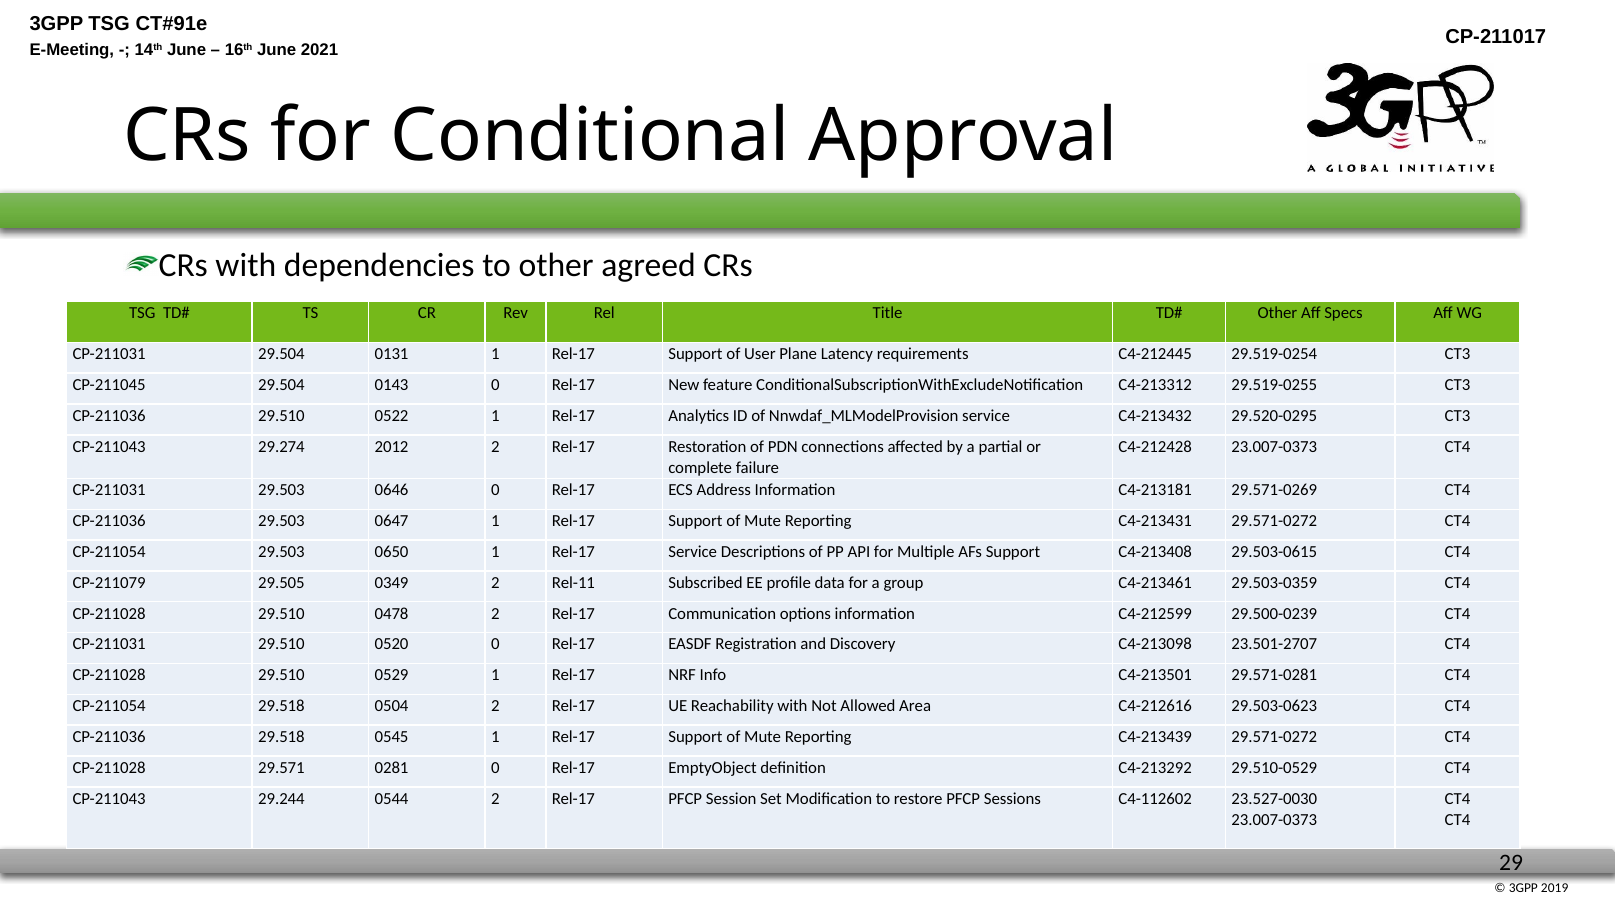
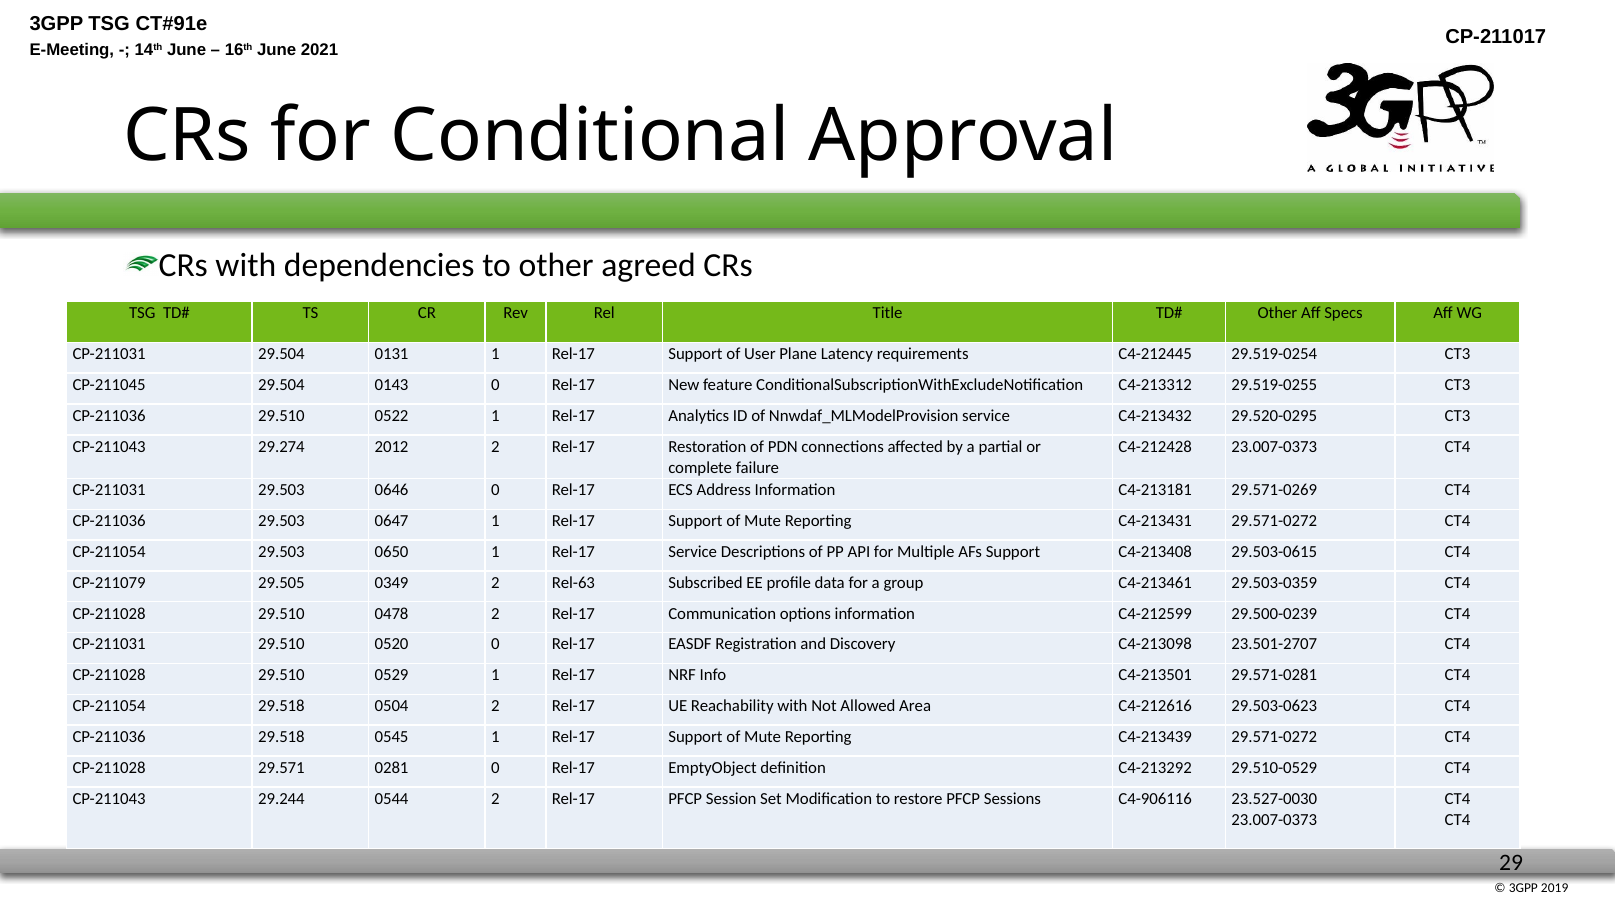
Rel-11: Rel-11 -> Rel-63 (573, 583)
C4-112602: C4-112602 -> C4-906116 (1155, 799)
